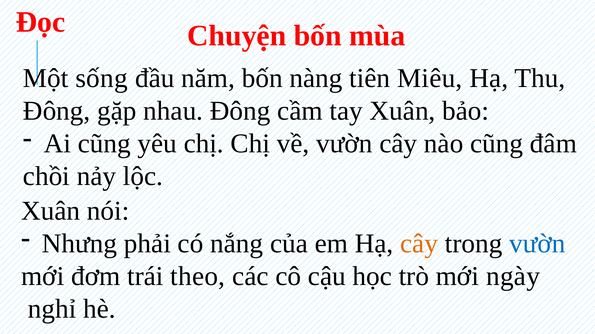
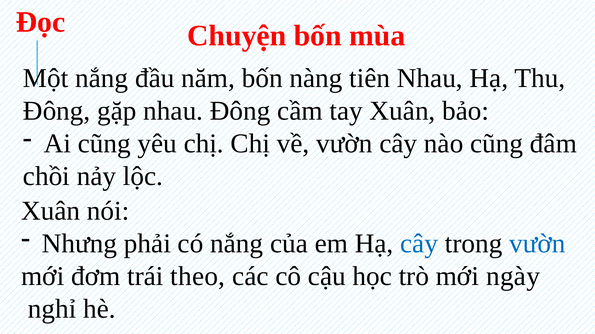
Một sống: sống -> nắng (102, 78)
tiên Miêu: Miêu -> Nhau (430, 78)
cây colour: orange -> blue (419, 244)
